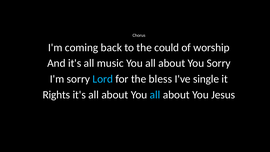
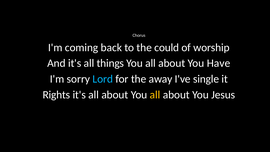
music: music -> things (110, 63)
You Sorry: Sorry -> Have (219, 63)
bless: bless -> away (161, 79)
all colour: light blue -> yellow (155, 95)
